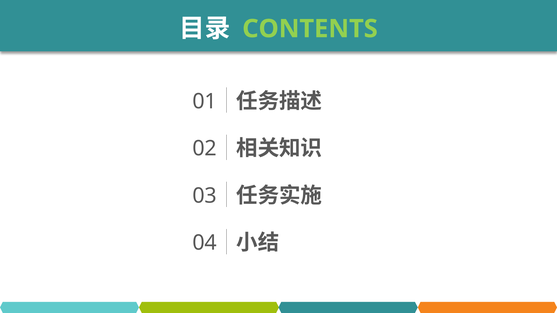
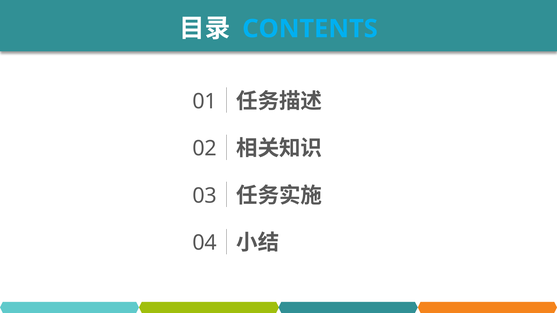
CONTENTS colour: light green -> light blue (310, 29)
